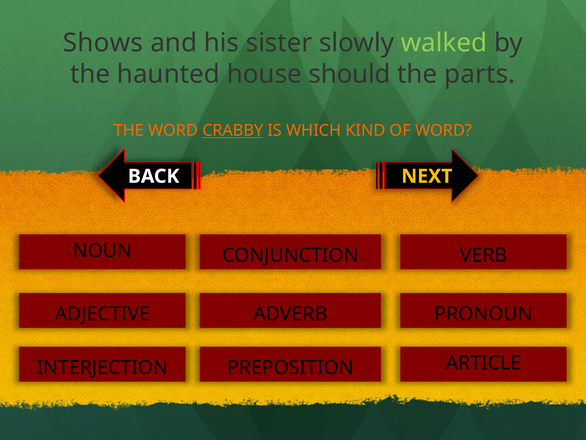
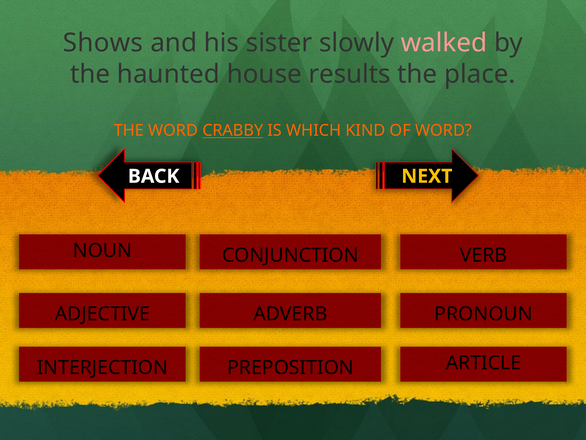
walked colour: light green -> pink (444, 43)
should: should -> results (350, 74)
parts: parts -> place (480, 74)
